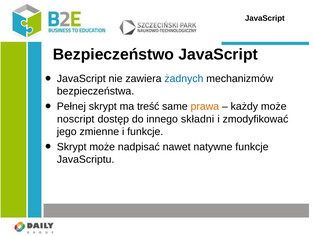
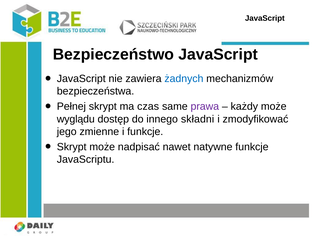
treść: treść -> czas (148, 106)
prawa colour: orange -> purple (205, 106)
noscript: noscript -> wyglądu (76, 119)
